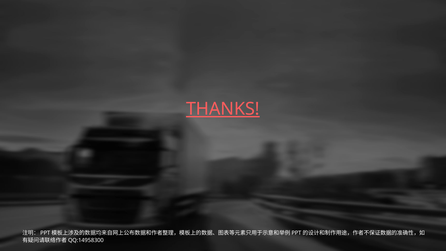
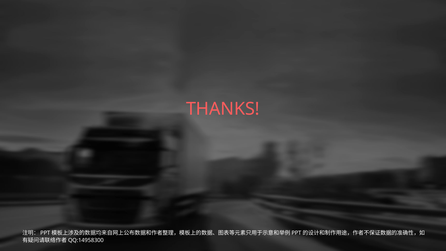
THANKS underline: present -> none (223, 109)
